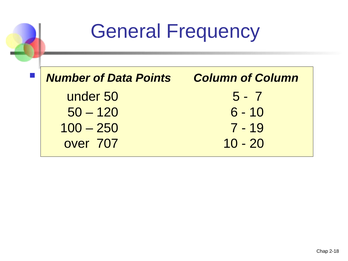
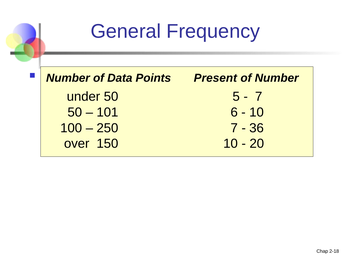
Points Column: Column -> Present (215, 78)
of Column: Column -> Number (277, 78)
120: 120 -> 101 (108, 112)
19: 19 -> 36 (257, 128)
707: 707 -> 150 (108, 144)
